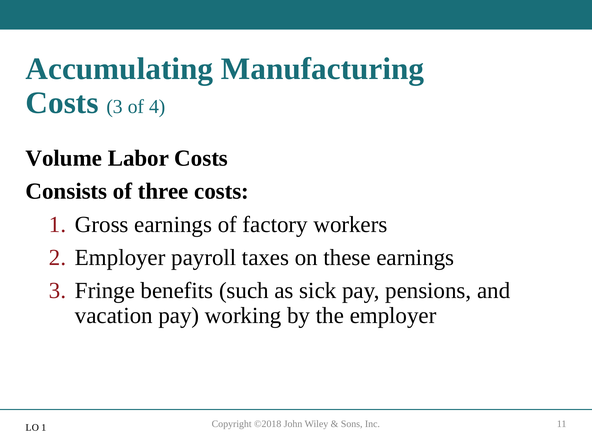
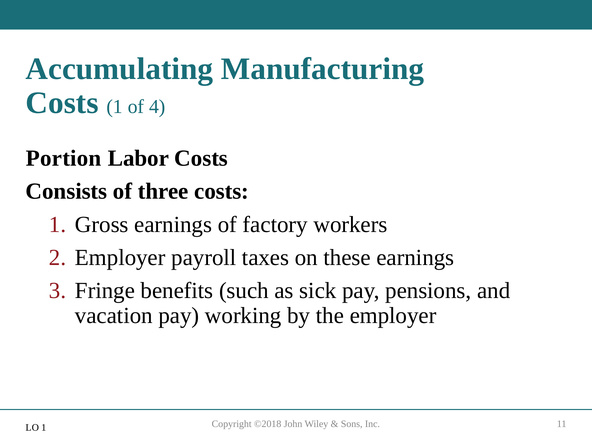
3: 3 -> 1 (115, 107)
Volume: Volume -> Portion (64, 158)
